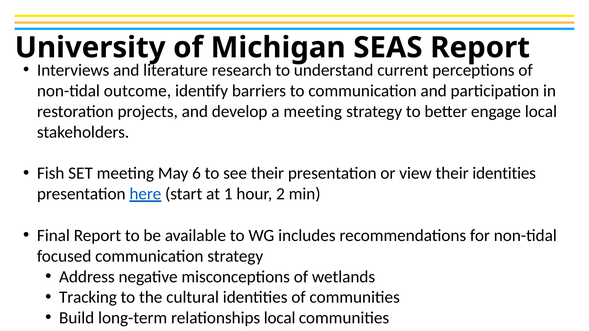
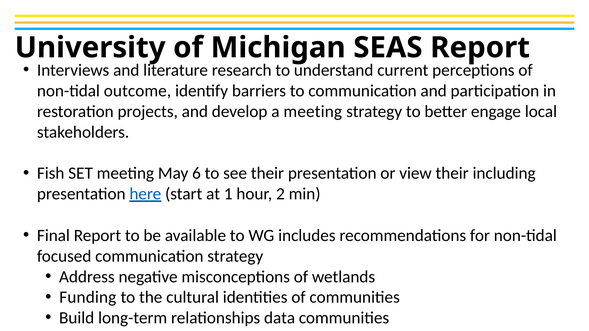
their identities: identities -> including (504, 173)
Tracking: Tracking -> Funding (88, 298)
relationships local: local -> data (280, 318)
